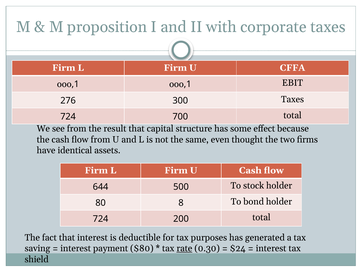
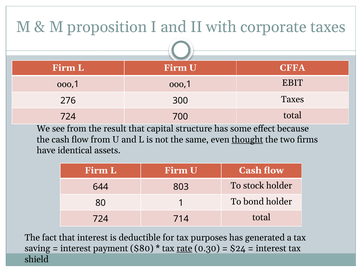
thought underline: none -> present (247, 139)
500: 500 -> 803 (181, 186)
80 8: 8 -> 1 (181, 202)
200: 200 -> 714 (181, 218)
